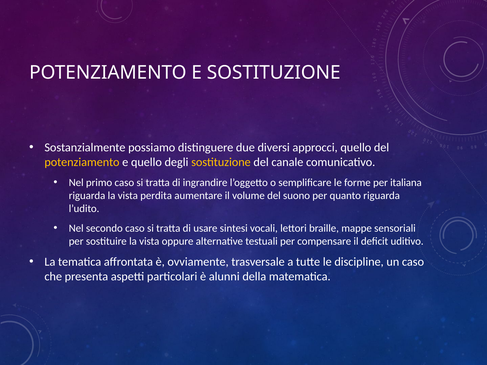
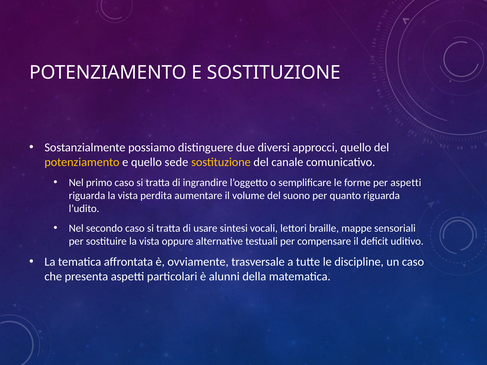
degli: degli -> sede (176, 162)
per italiana: italiana -> aspetti (406, 183)
